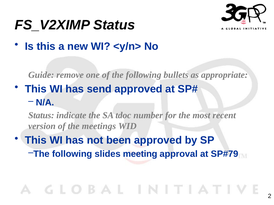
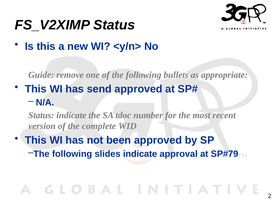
meetings: meetings -> complete (99, 126)
slides meeting: meeting -> indicate (140, 154)
